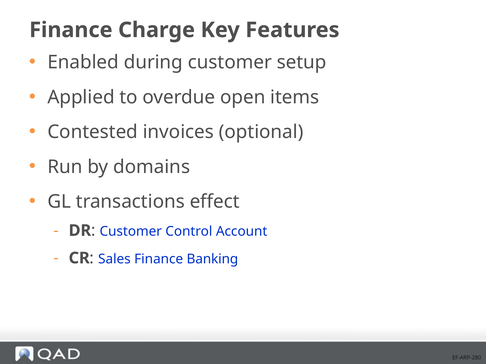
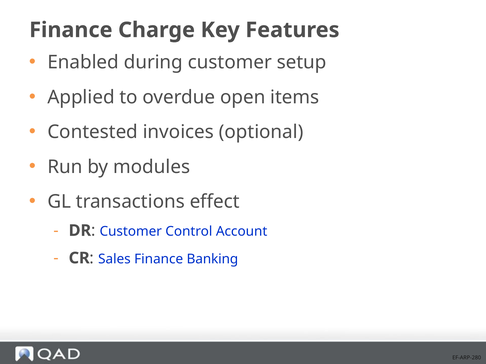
domains: domains -> modules (152, 167)
